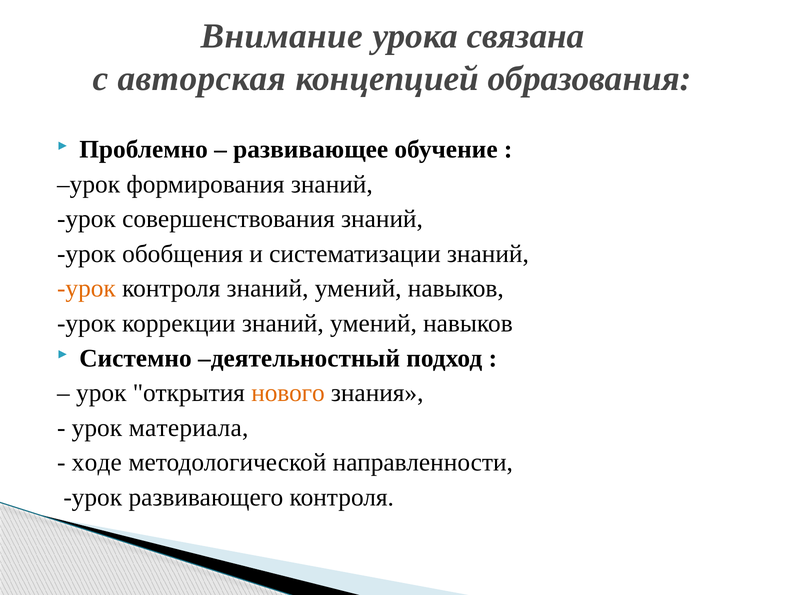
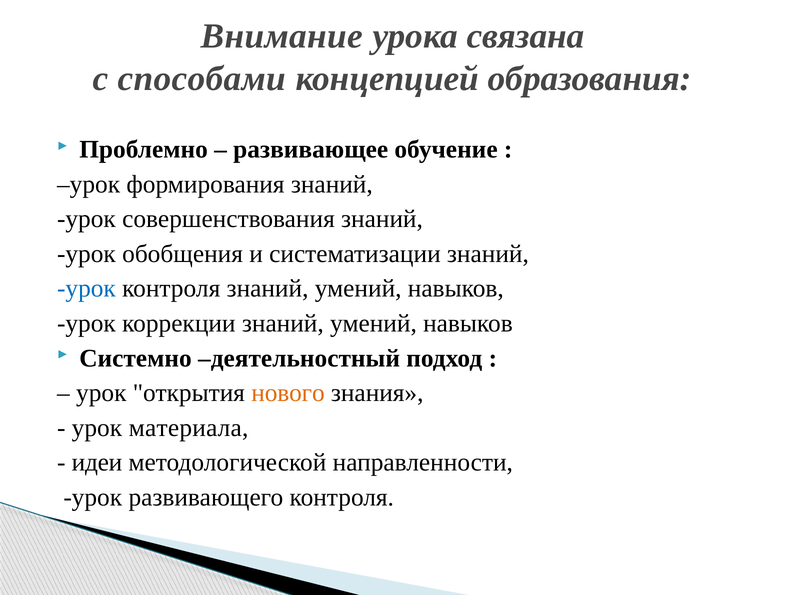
авторская: авторская -> способами (202, 79)
урок colour: orange -> blue (86, 289)
ходе: ходе -> идеи (97, 463)
